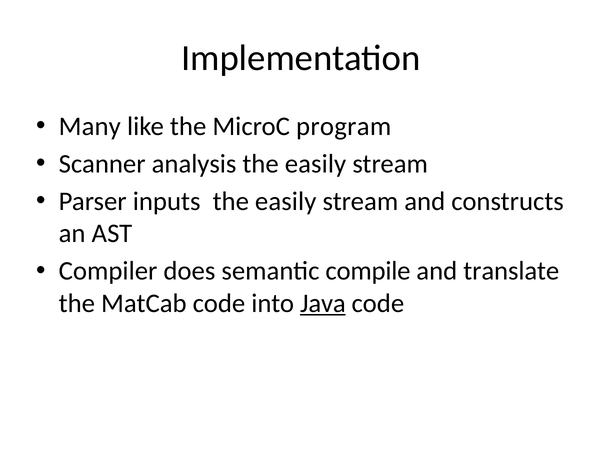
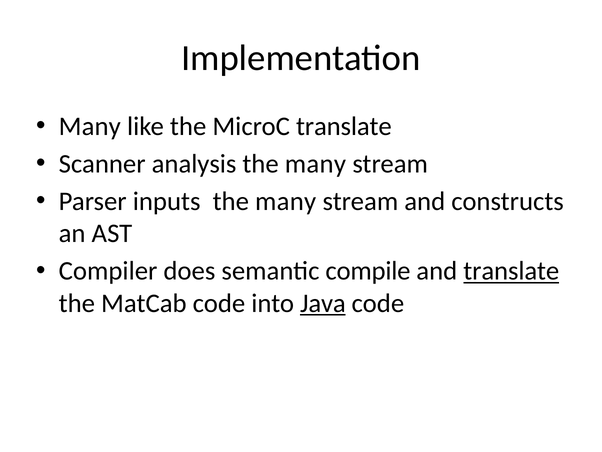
MicroC program: program -> translate (344, 126)
easily: easily -> many (315, 164)
inputs the easily: easily -> many (286, 201)
translate underline: none -> present (511, 271)
